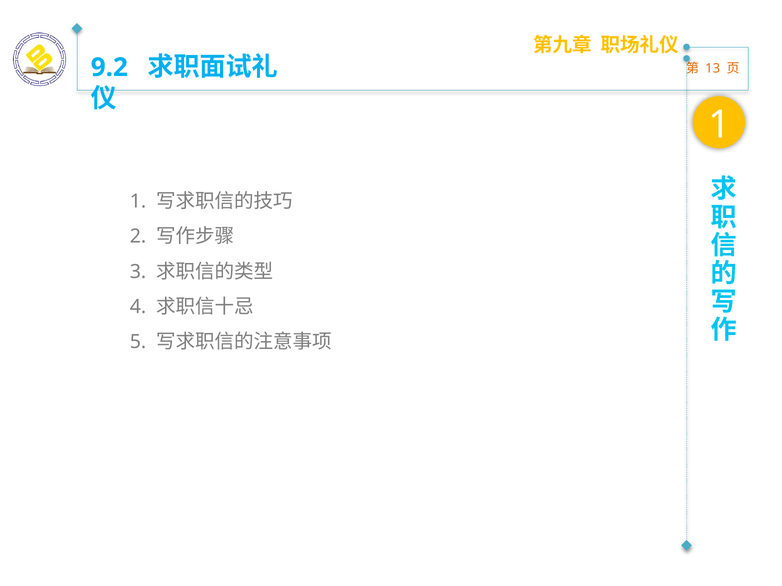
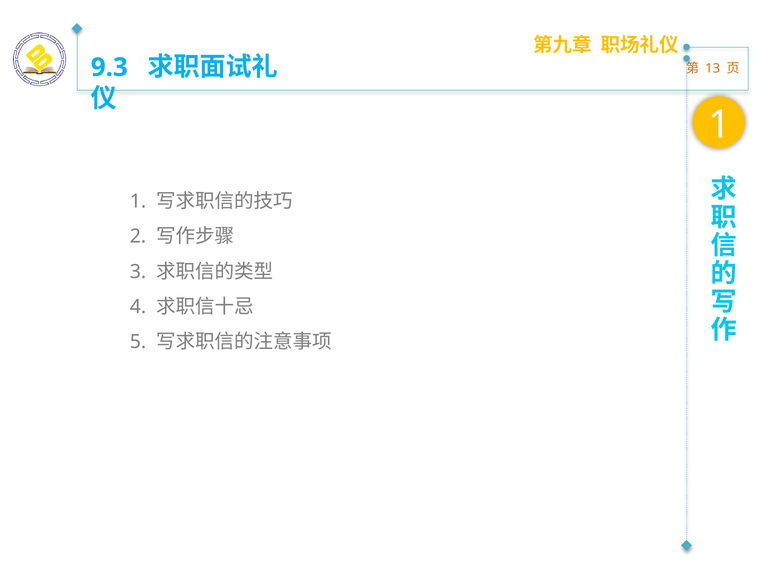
9.2: 9.2 -> 9.3 (109, 67)
